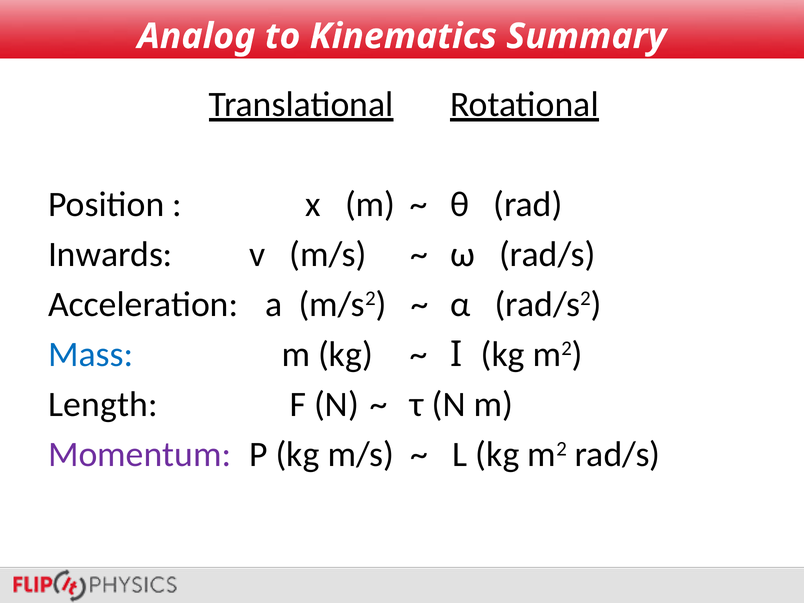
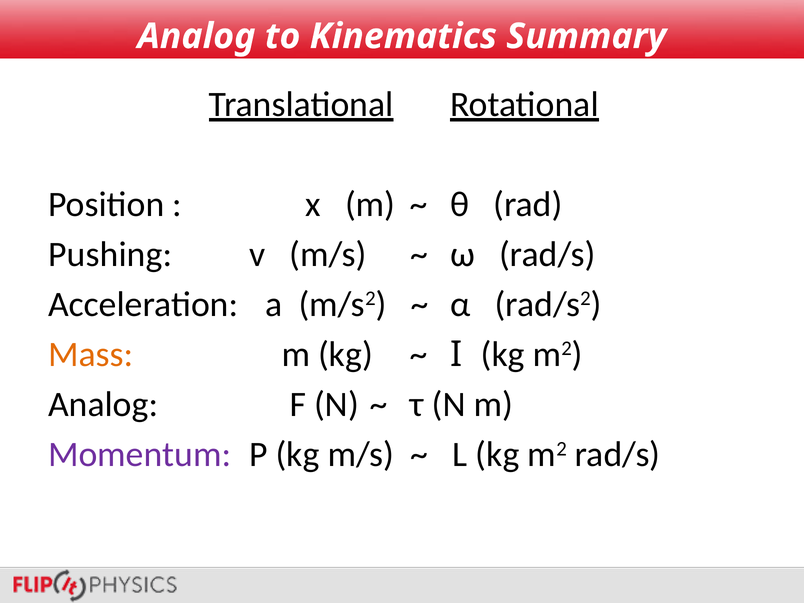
Inwards: Inwards -> Pushing (110, 254)
Mass colour: blue -> orange (91, 354)
Length: Length -> Analog (103, 404)
